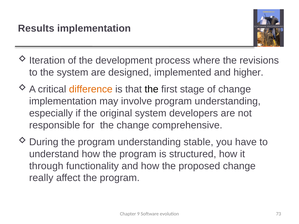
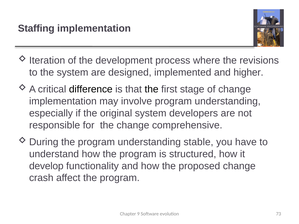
Results: Results -> Staffing (36, 28)
difference colour: orange -> black (91, 89)
through: through -> develop (46, 166)
really: really -> crash (41, 178)
